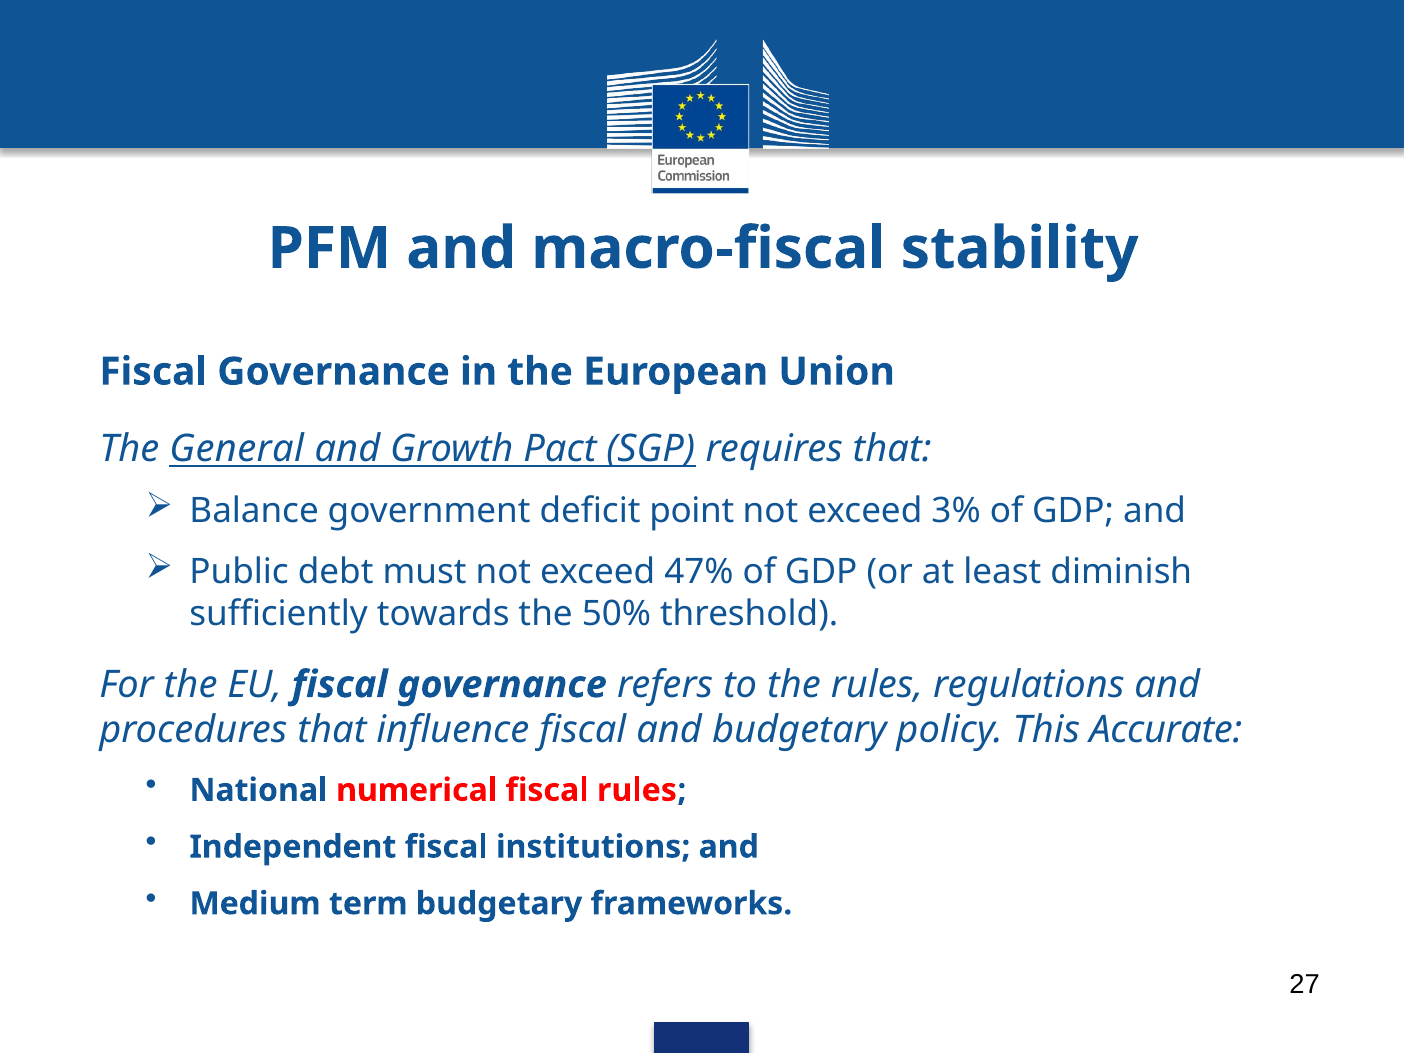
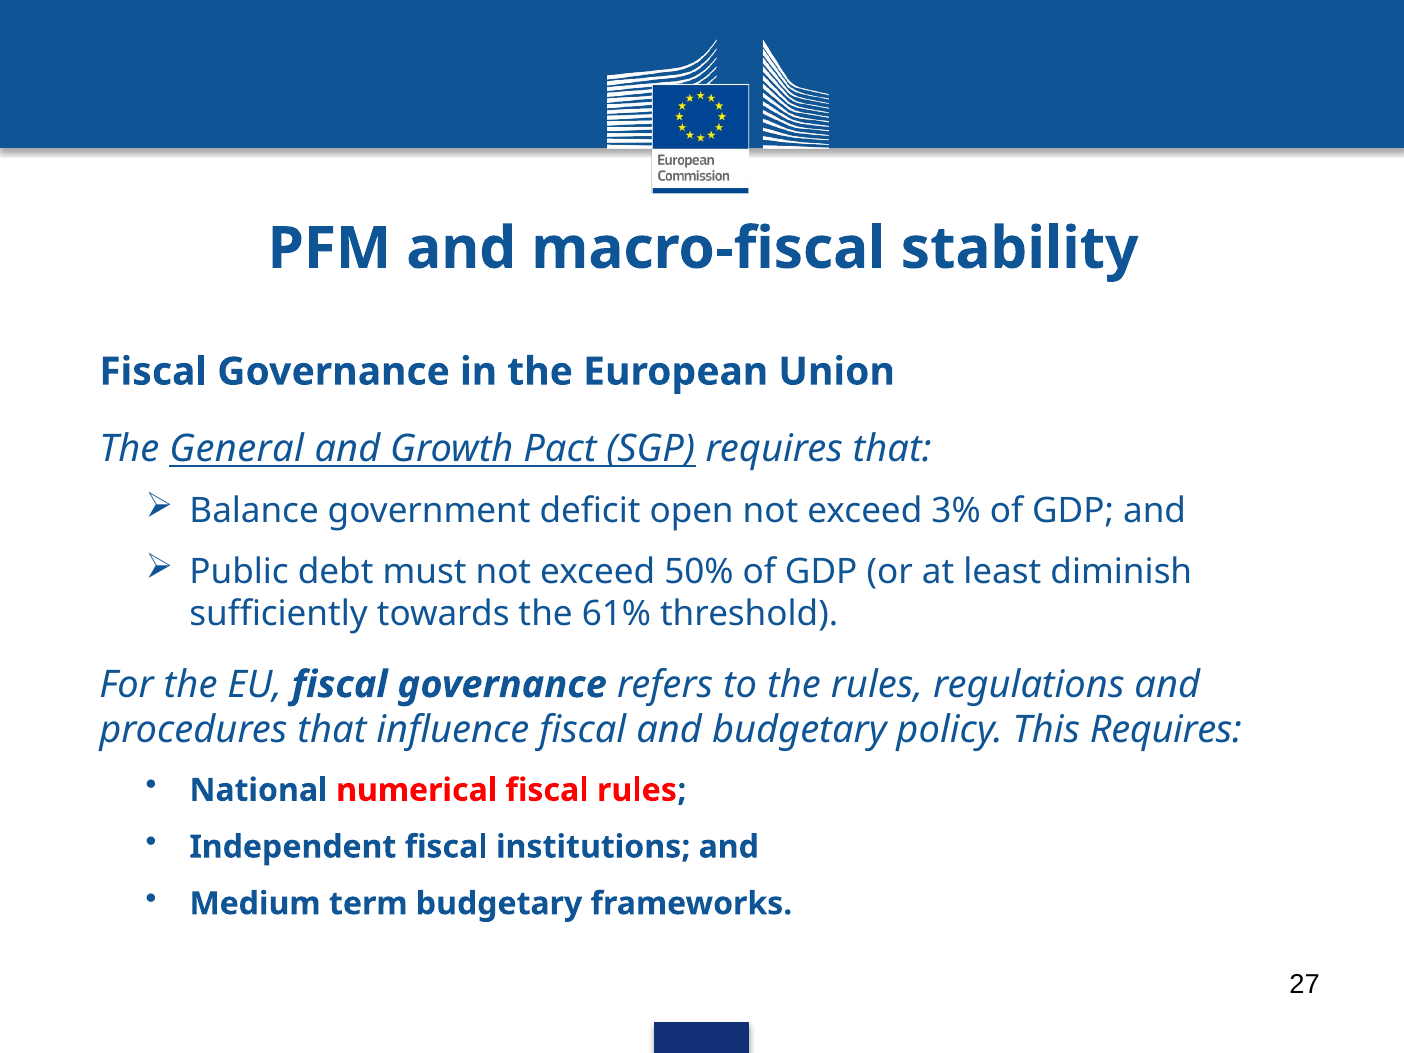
point: point -> open (692, 511)
47%: 47% -> 50% (699, 572)
50%: 50% -> 61% (616, 614)
This Accurate: Accurate -> Requires (1166, 730)
